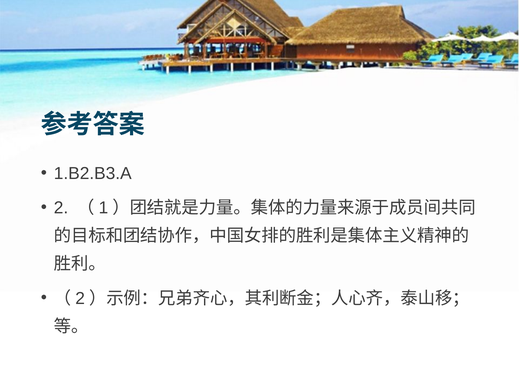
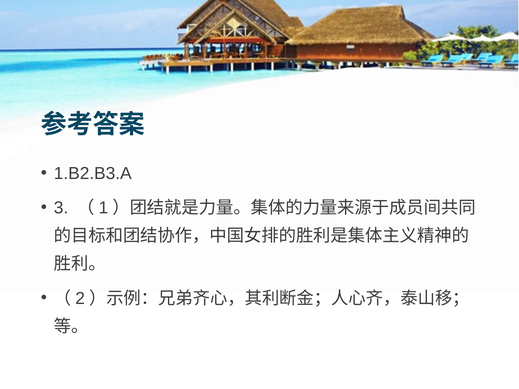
2: 2 -> 3 (61, 208)
